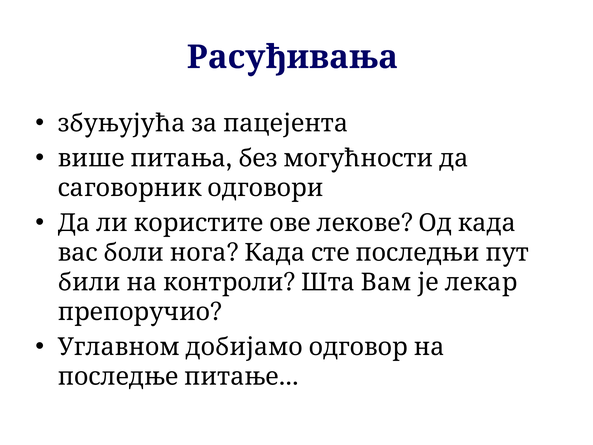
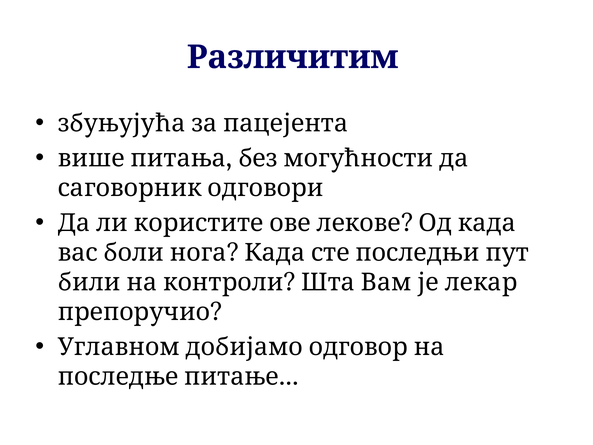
Расуђивања: Расуђивања -> Различитим (293, 57)
